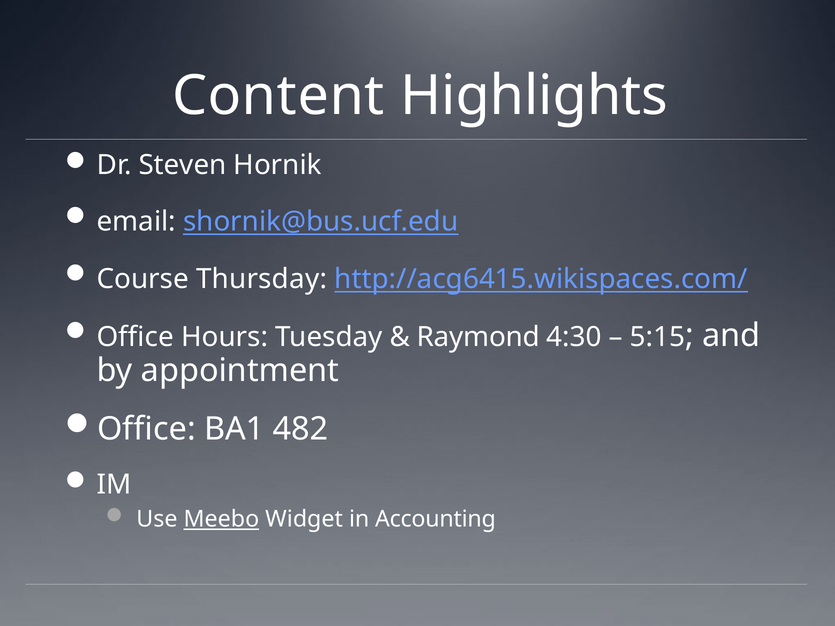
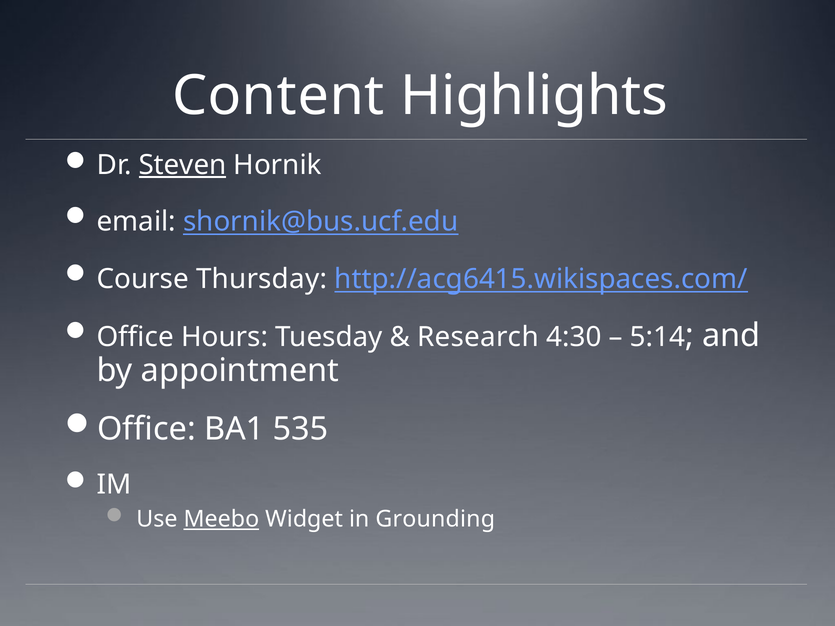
Steven underline: none -> present (183, 165)
Raymond: Raymond -> Research (478, 337)
5:15: 5:15 -> 5:14 (657, 337)
482: 482 -> 535 (301, 429)
Accounting: Accounting -> Grounding (435, 519)
